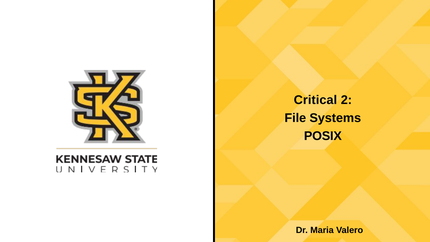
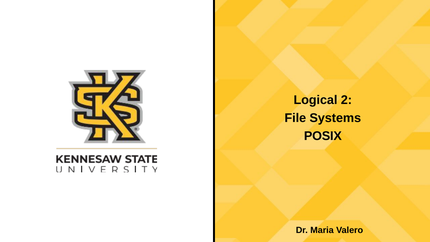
Critical: Critical -> Logical (316, 100)
